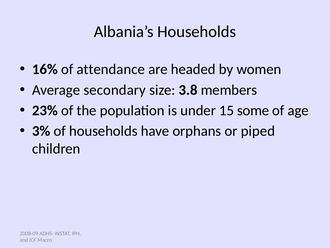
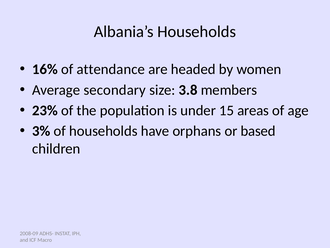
some: some -> areas (253, 110)
piped: piped -> based (258, 131)
